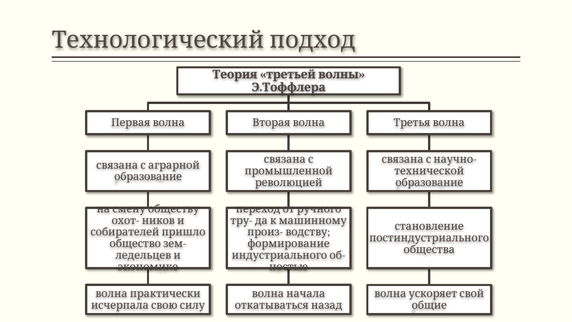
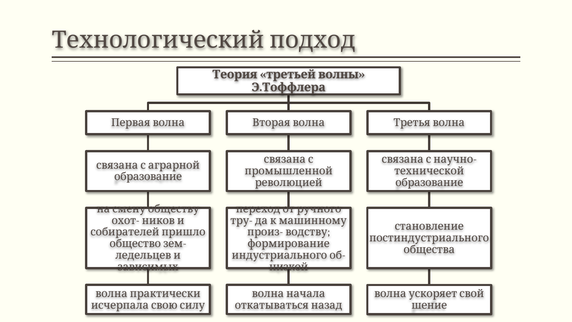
экономике: экономике -> зависимых (148, 267)
ностью: ностью -> низкой (289, 267)
общие: общие -> шение (429, 305)
